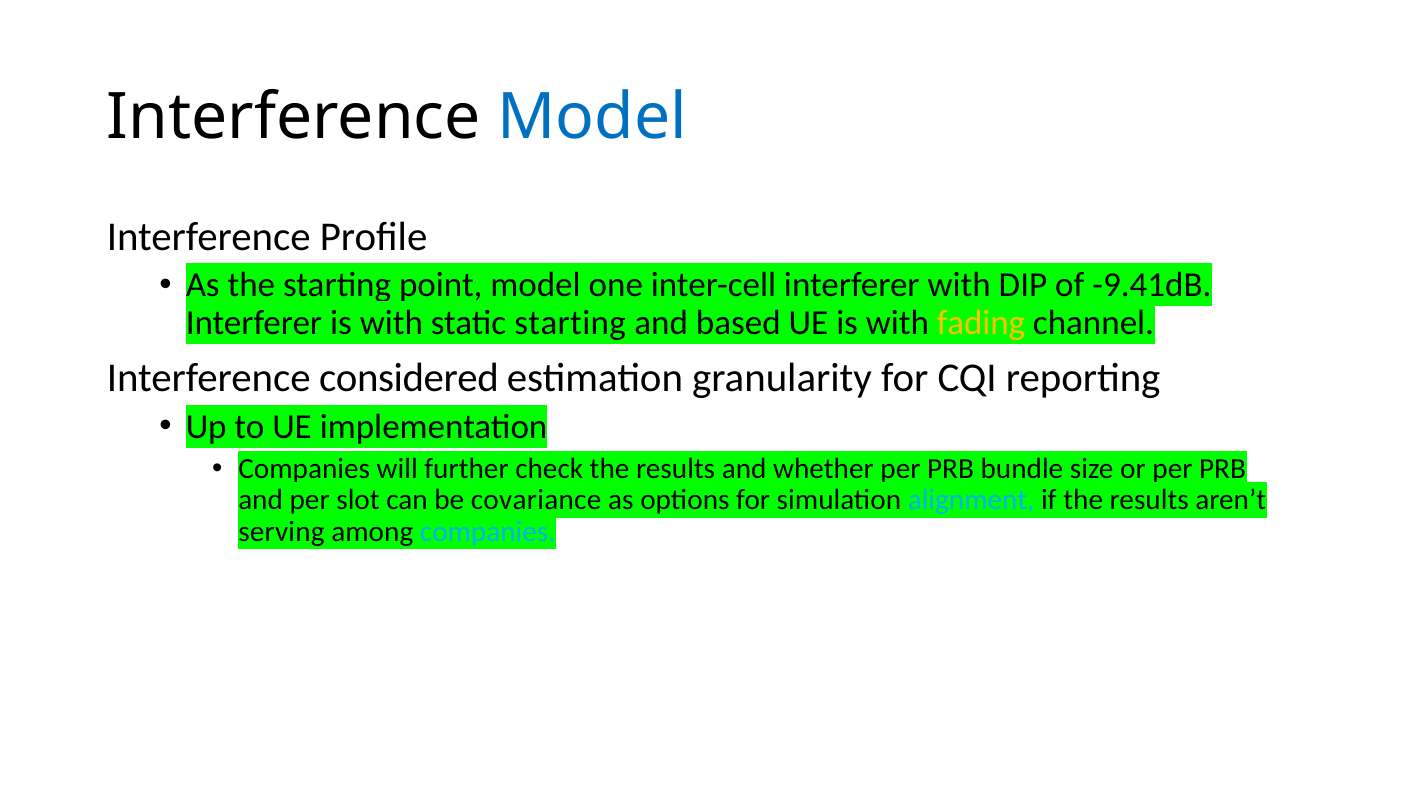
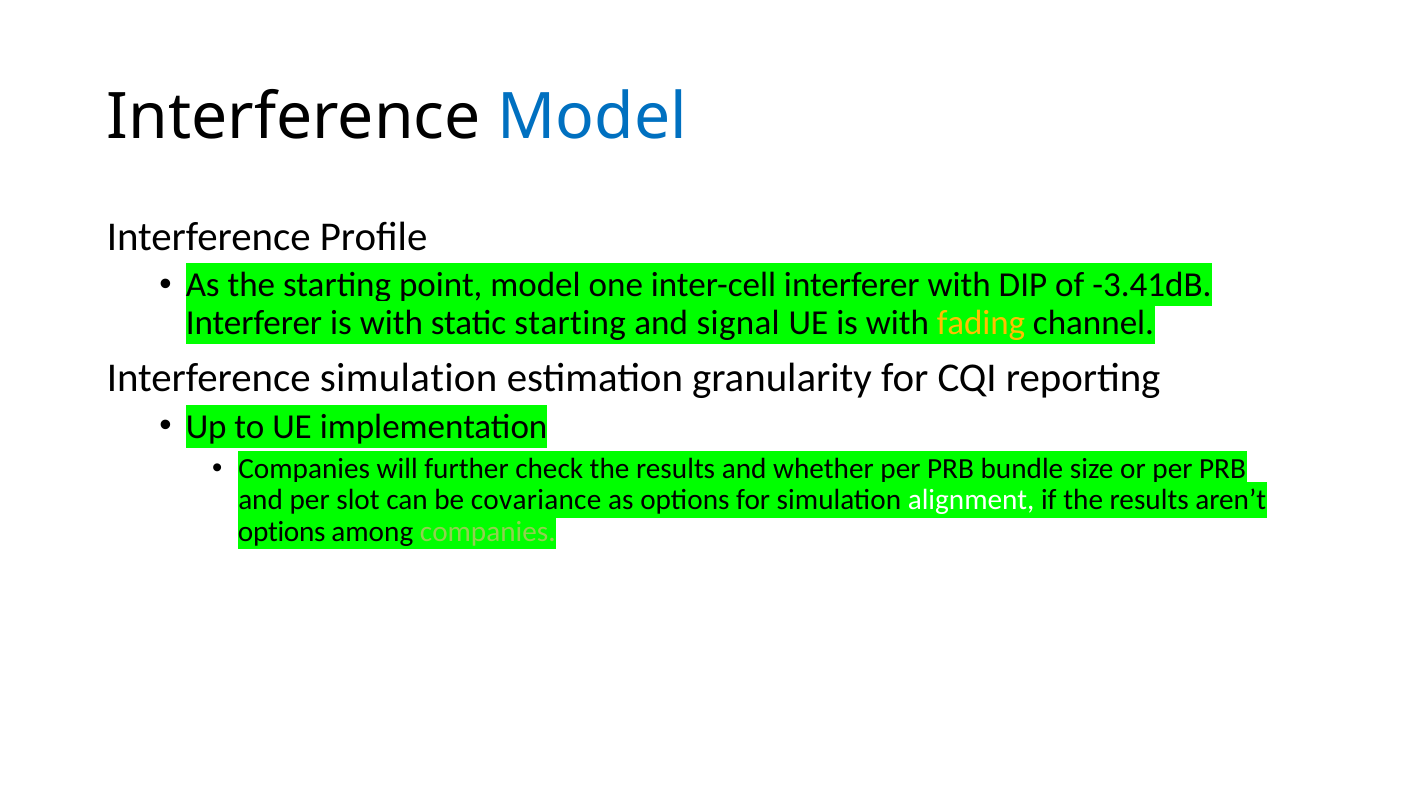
-9.41dB: -9.41dB -> -3.41dB (1152, 285)
based: based -> signal (738, 323)
Interference considered: considered -> simulation (409, 379)
alignment colour: light blue -> white (971, 501)
serving: serving -> options (282, 532)
companies colour: light blue -> light green (488, 532)
